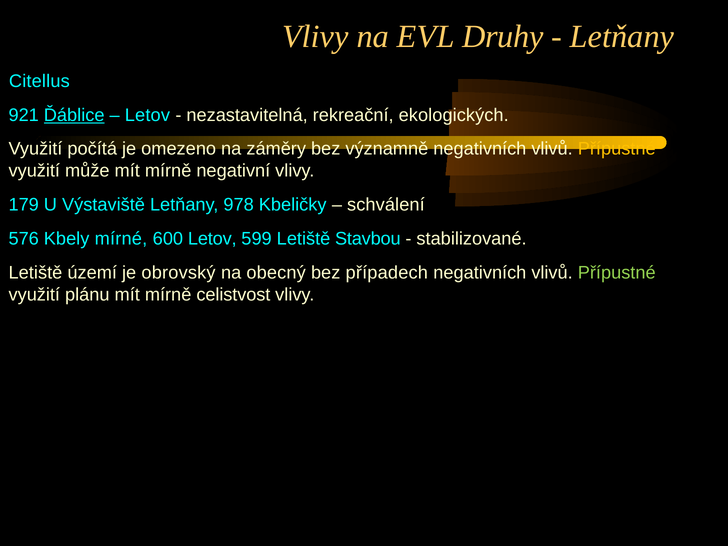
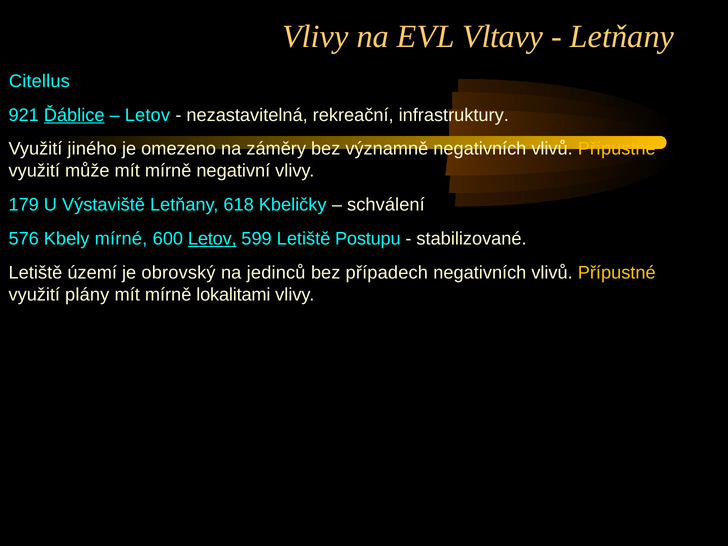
Druhy: Druhy -> Vltavy (503, 37)
ekologických: ekologických -> infrastruktury (454, 115)
počítá: počítá -> jiného (92, 149)
978: 978 -> 618 (239, 205)
Letov underline: none -> present (212, 239)
Stavbou: Stavbou -> Postupu (368, 239)
obecný: obecný -> jedinců (276, 273)
Přípustné colour: light green -> yellow (617, 273)
plánu: plánu -> plány (87, 295)
celistvost: celistvost -> lokalitami (233, 295)
